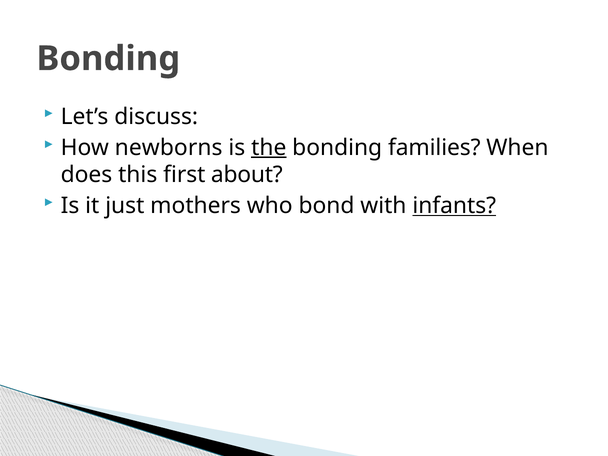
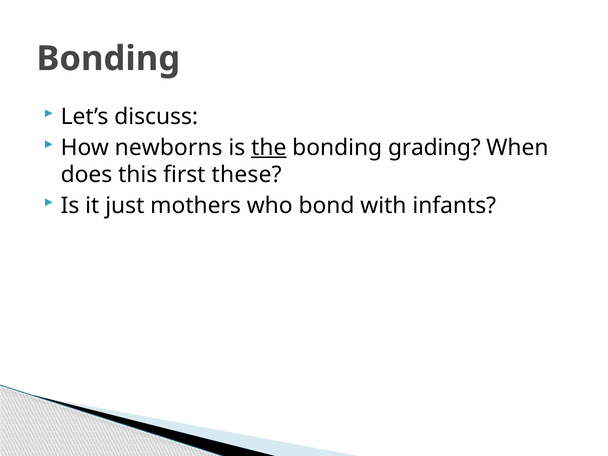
families: families -> grading (434, 148)
about: about -> these (247, 175)
infants underline: present -> none (454, 206)
